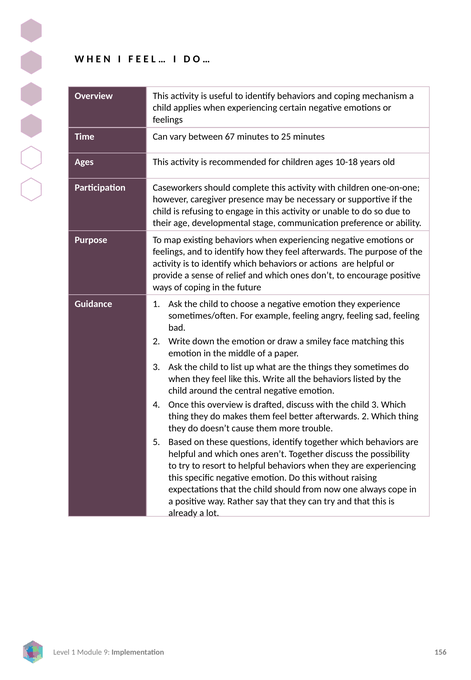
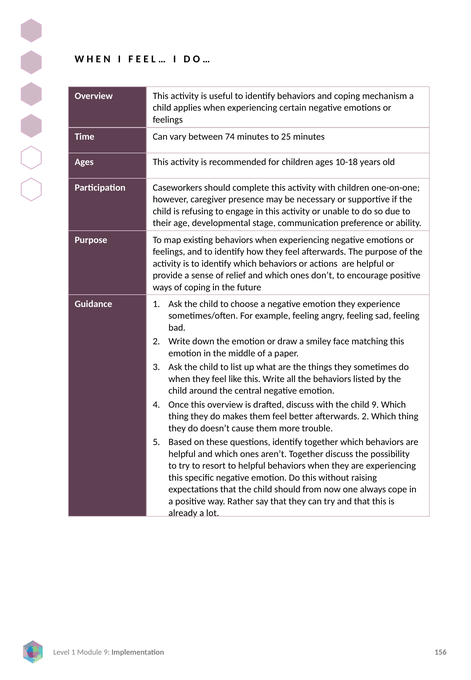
67: 67 -> 74 (230, 137)
child 3: 3 -> 9 (375, 405)
